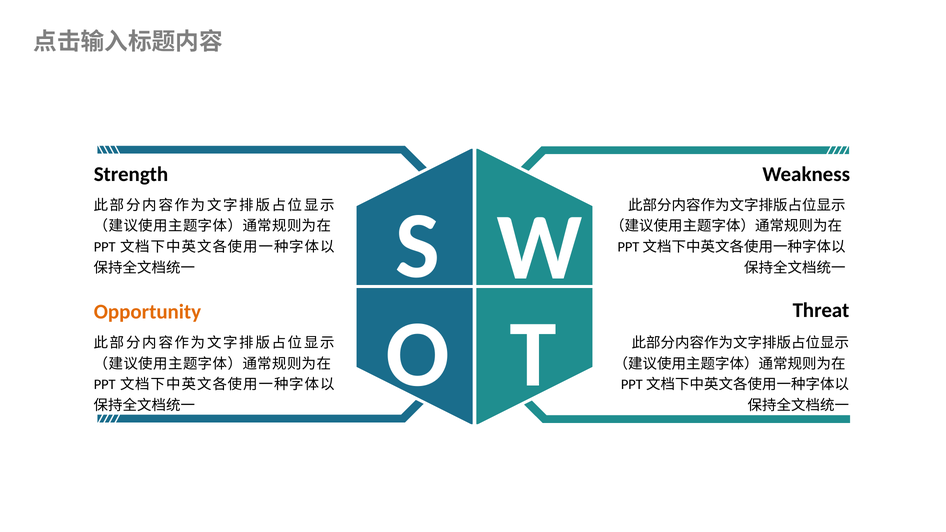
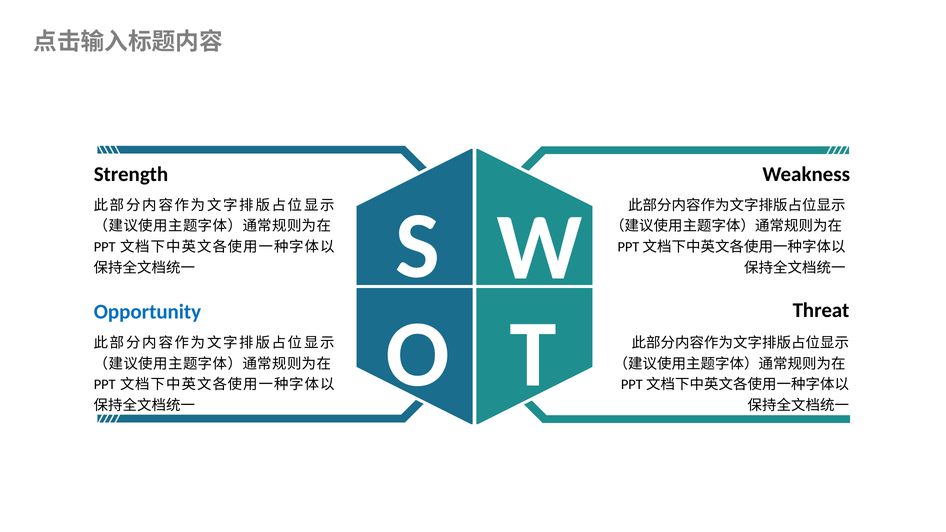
Opportunity colour: orange -> blue (147, 312)
